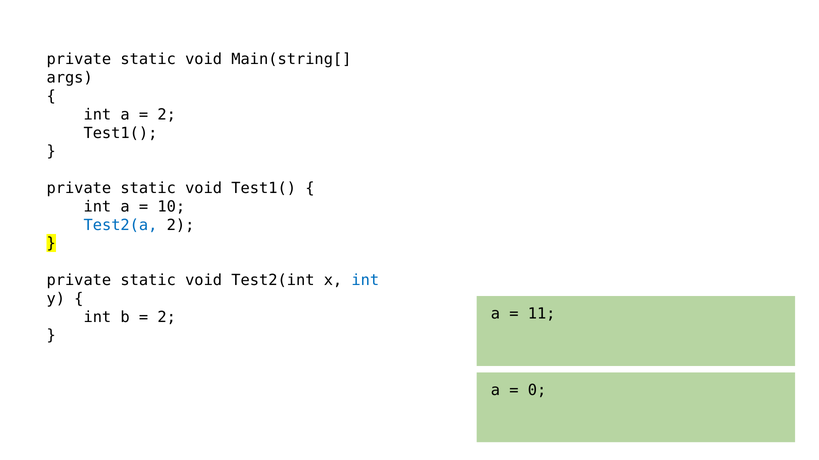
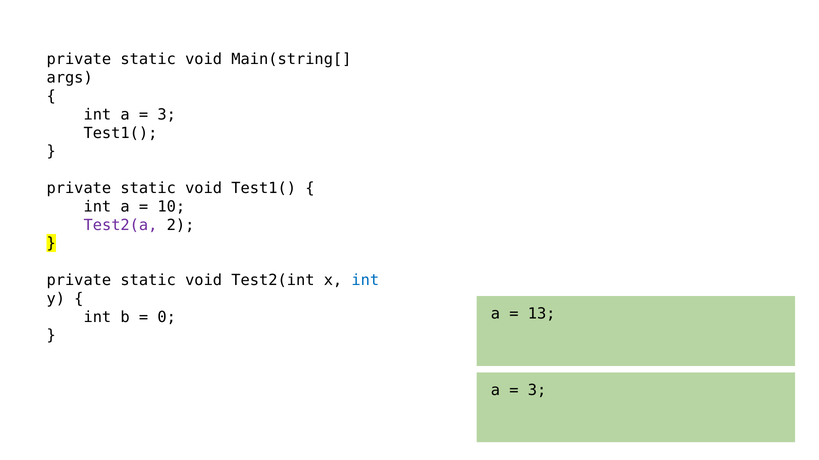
2: 2 -> 3 (167, 115)
Test2(a colour: blue -> purple (121, 225)
11: 11 -> 13 (542, 314)
2: 2 -> 0 (167, 317)
0: 0 -> 3 (537, 391)
